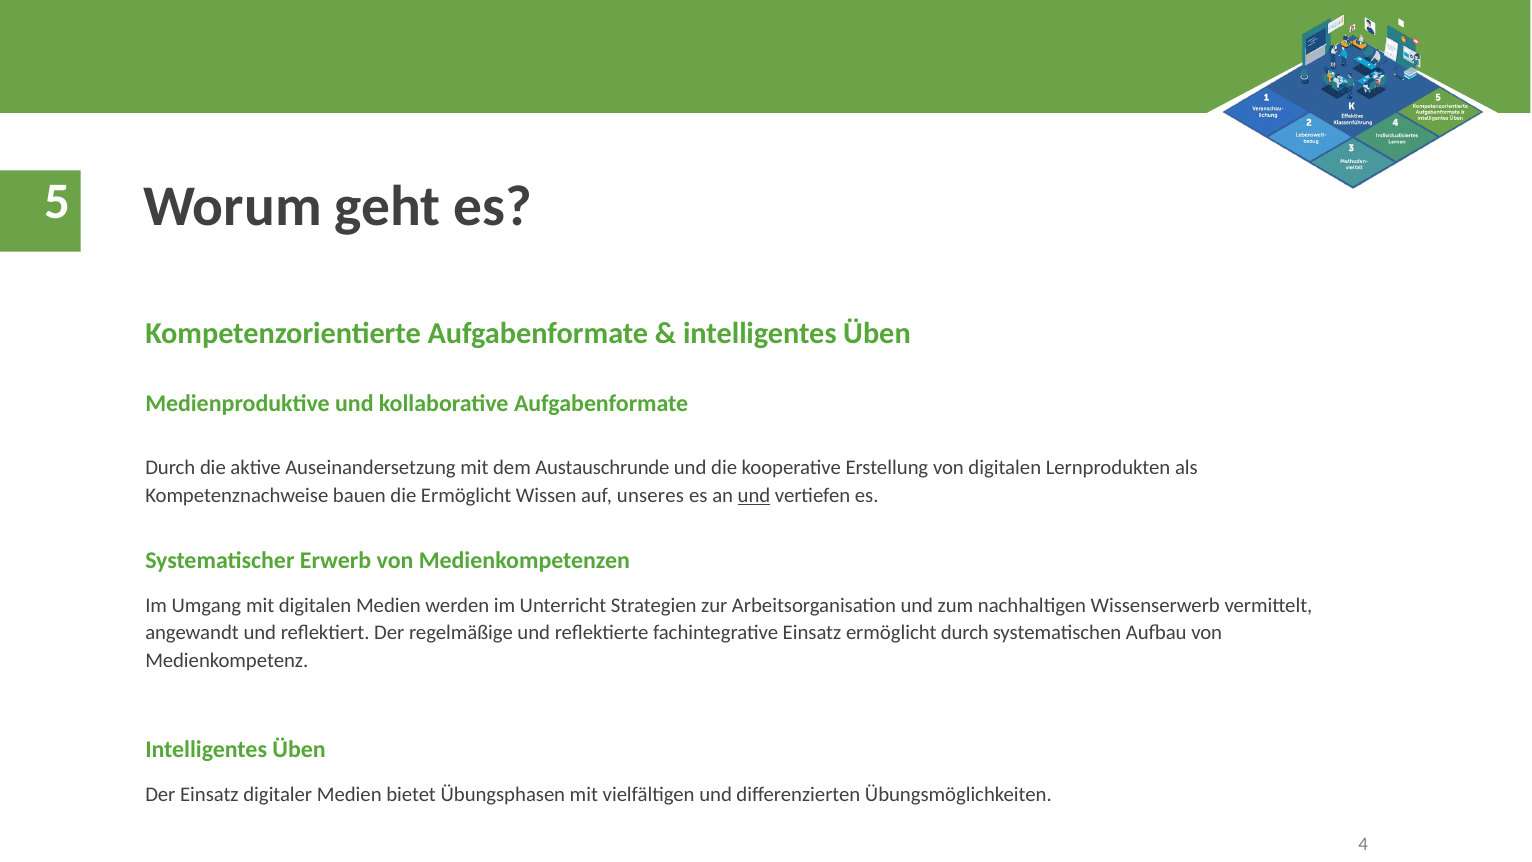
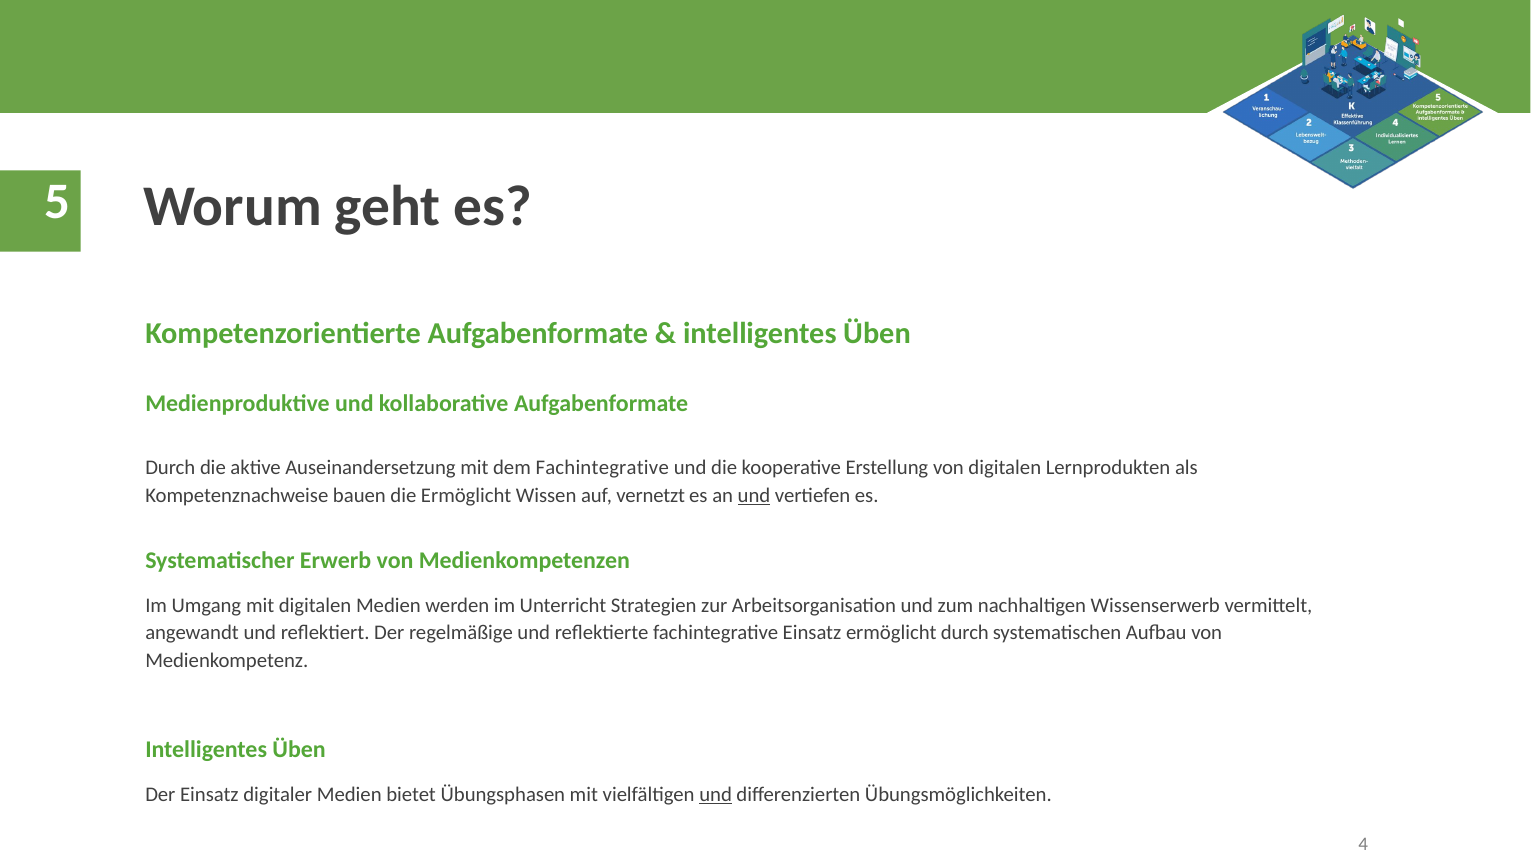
dem Austauschrunde: Austauschrunde -> Fachintegrative (602, 468)
unseres: unseres -> vernetzt (651, 495)
und underline: none -> present (716, 794)
